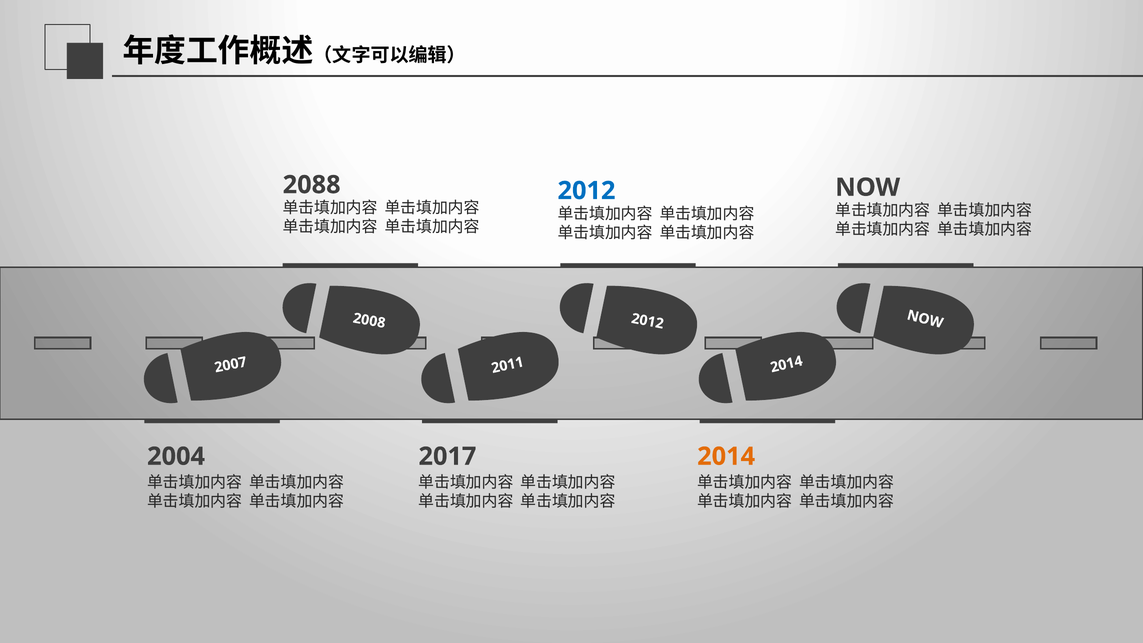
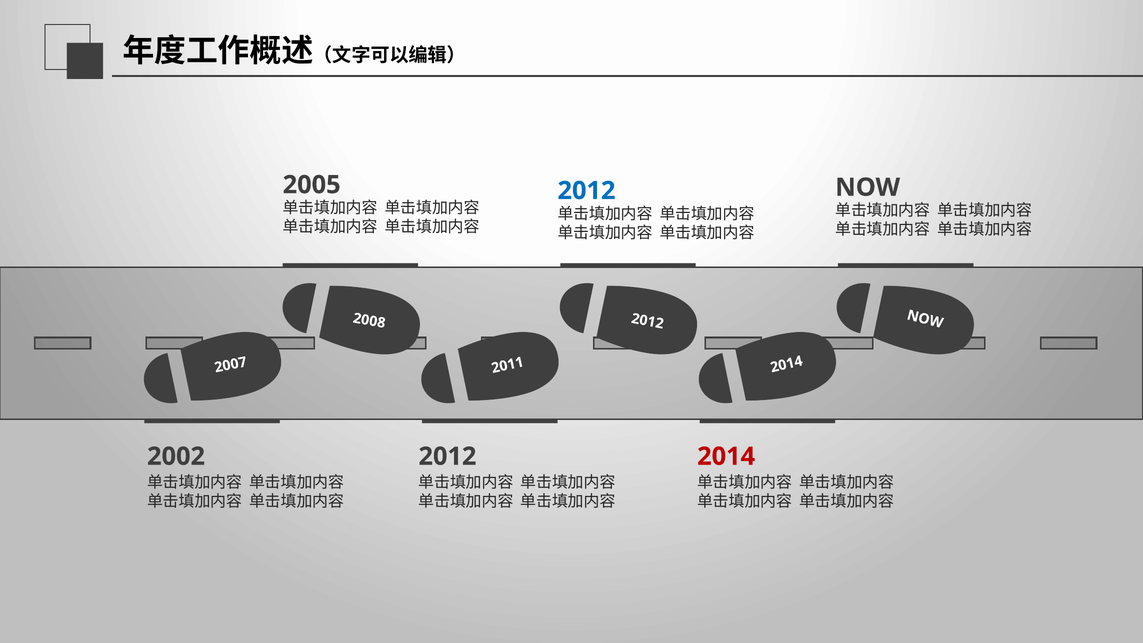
2088: 2088 -> 2005 (312, 185)
2004: 2004 -> 2002 (176, 456)
2017: 2017 -> 2012 (447, 456)
2014 colour: orange -> red (726, 456)
